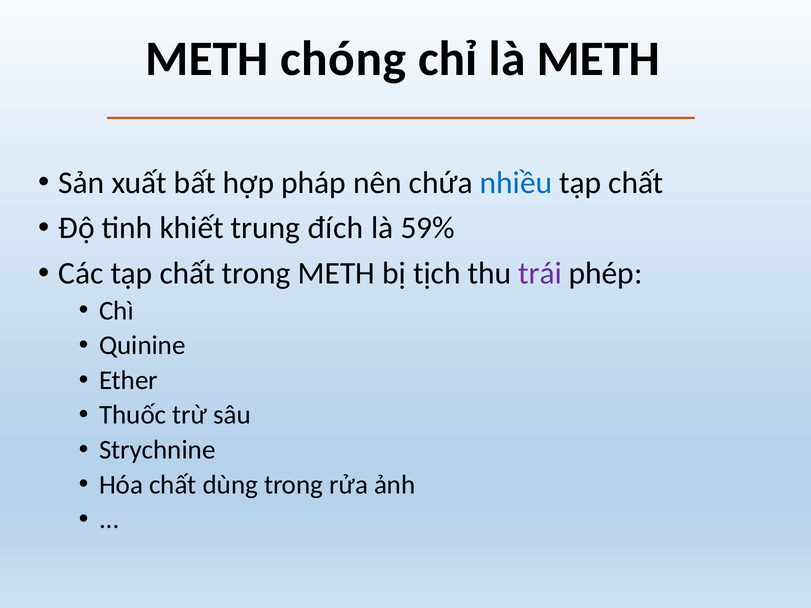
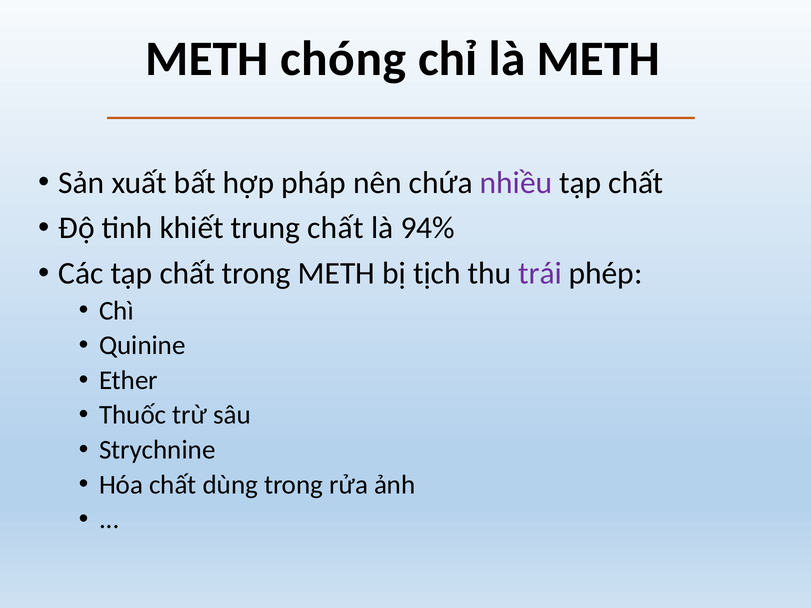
nhiều colour: blue -> purple (516, 183)
trung đích: đích -> chất (335, 228)
59%: 59% -> 94% (428, 228)
